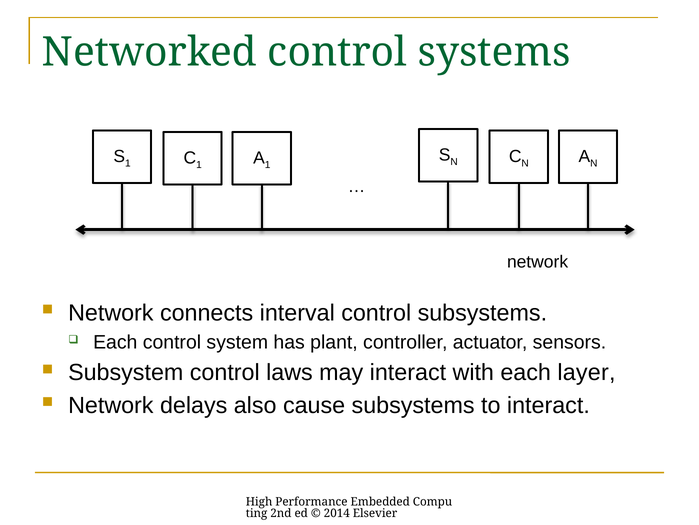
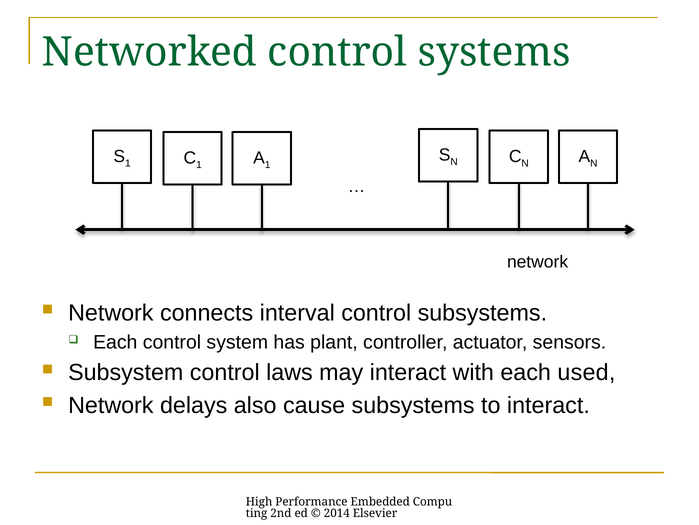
layer: layer -> used (586, 372)
